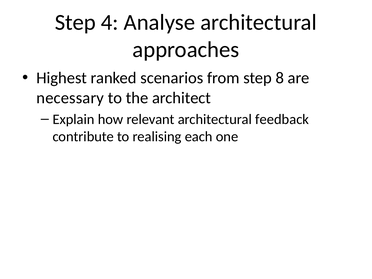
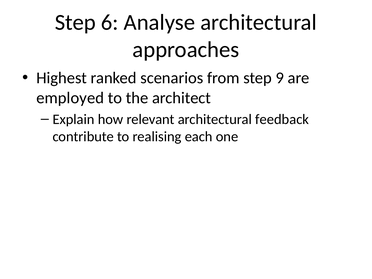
4: 4 -> 6 (110, 22)
8: 8 -> 9 (280, 78)
necessary: necessary -> employed (70, 98)
